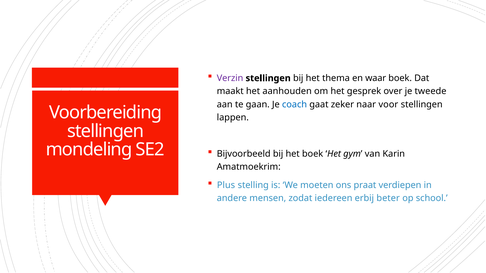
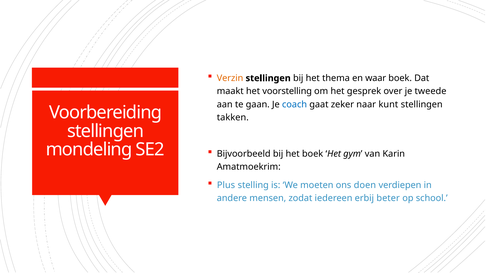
Verzin colour: purple -> orange (230, 78)
aanhouden: aanhouden -> voorstelling (287, 91)
voor: voor -> kunt (388, 105)
lappen: lappen -> takken (233, 118)
praat: praat -> doen (365, 185)
